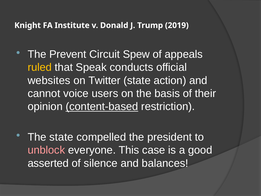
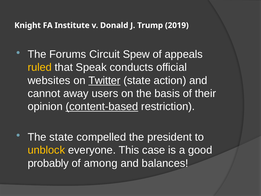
Prevent: Prevent -> Forums (68, 54)
Twitter underline: none -> present (104, 80)
voice: voice -> away (76, 93)
unblock colour: pink -> yellow (46, 150)
asserted: asserted -> probably (48, 163)
silence: silence -> among (101, 163)
